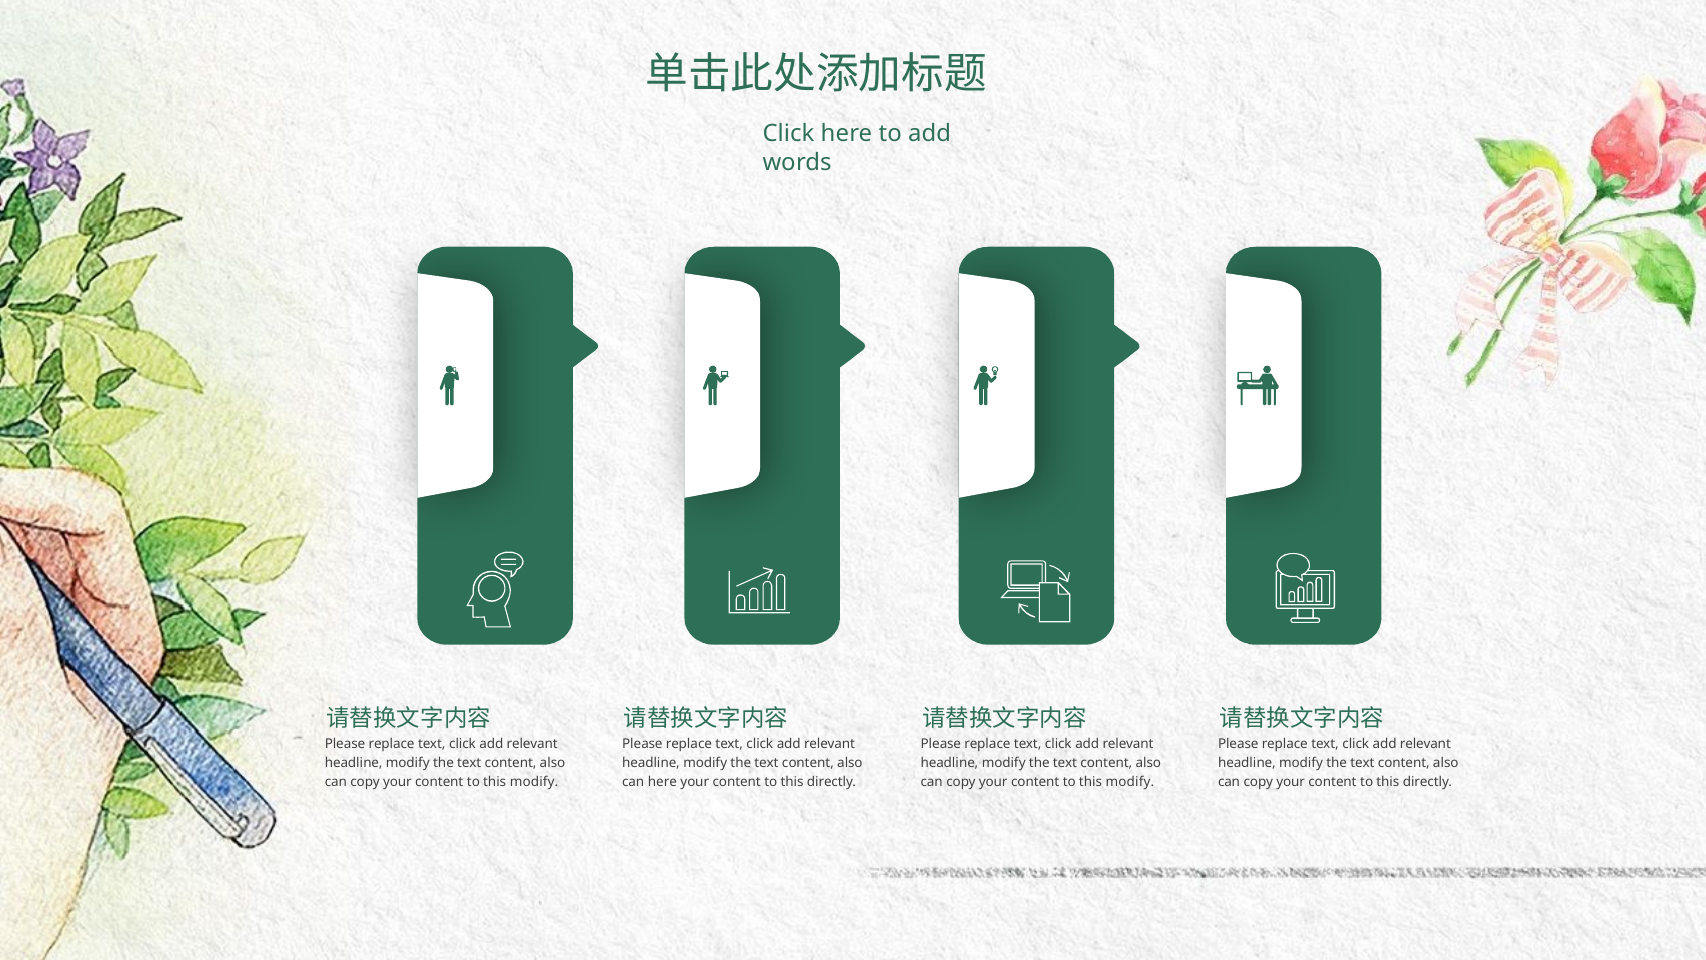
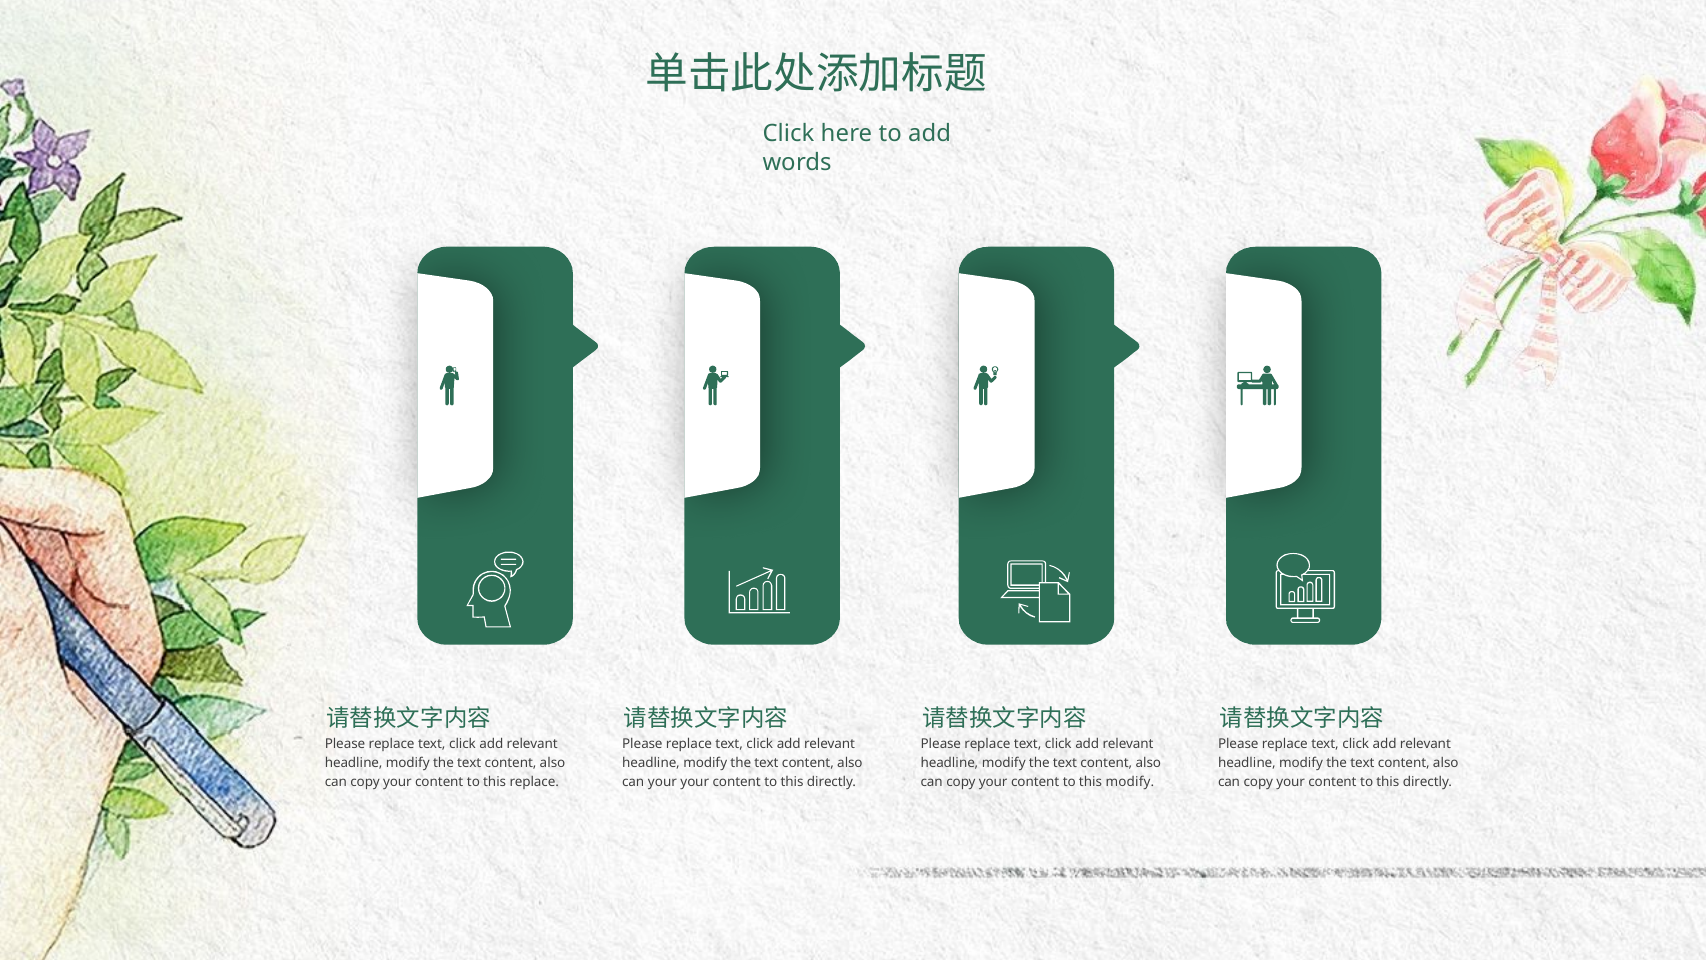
modify: modify -> replace (534, 782)
can here: here -> your (662, 782)
